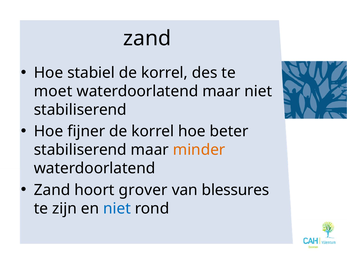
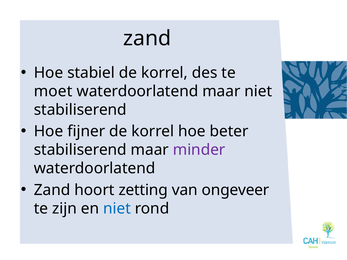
minder colour: orange -> purple (199, 150)
grover: grover -> zetting (143, 190)
blessures: blessures -> ongeveer (236, 190)
